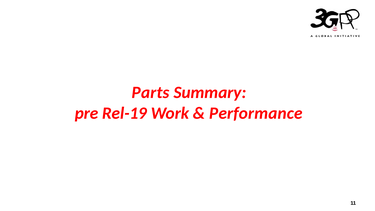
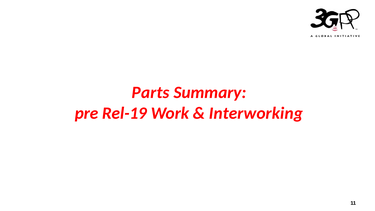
Performance: Performance -> Interworking (256, 113)
